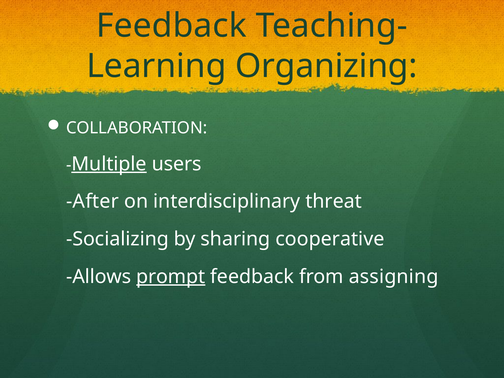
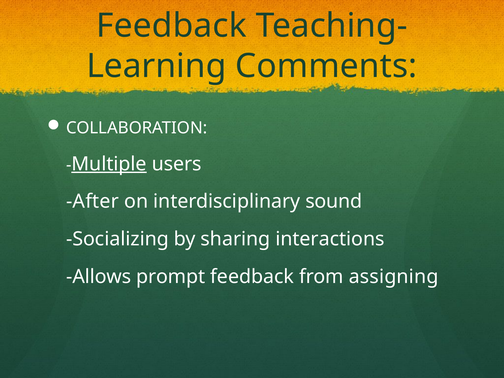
Organizing: Organizing -> Comments (326, 66)
threat: threat -> sound (334, 201)
cooperative: cooperative -> interactions (330, 239)
prompt underline: present -> none (171, 277)
